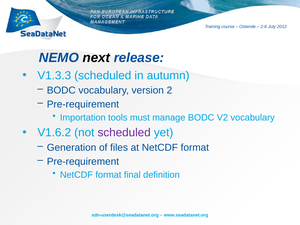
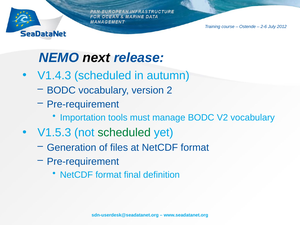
V1.3.3: V1.3.3 -> V1.4.3 (54, 75)
V1.6.2: V1.6.2 -> V1.5.3 (54, 133)
scheduled colour: purple -> green (124, 133)
